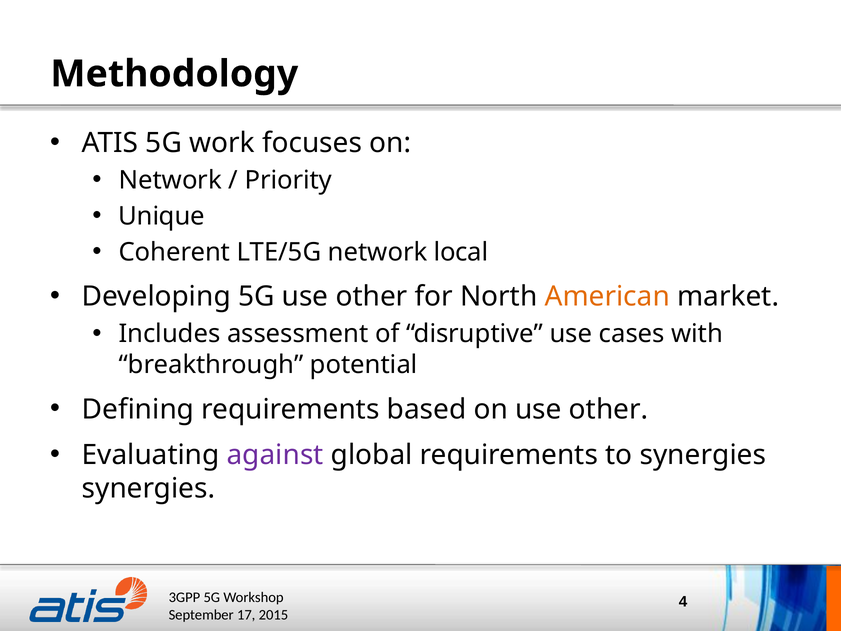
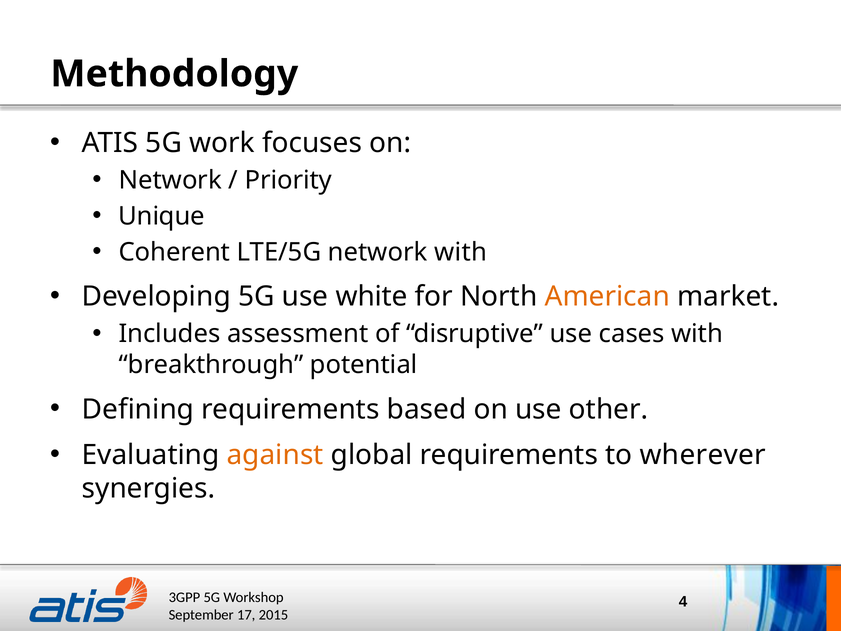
network local: local -> with (461, 252)
5G use other: other -> white (372, 297)
against colour: purple -> orange (275, 455)
to synergies: synergies -> wherever (703, 455)
